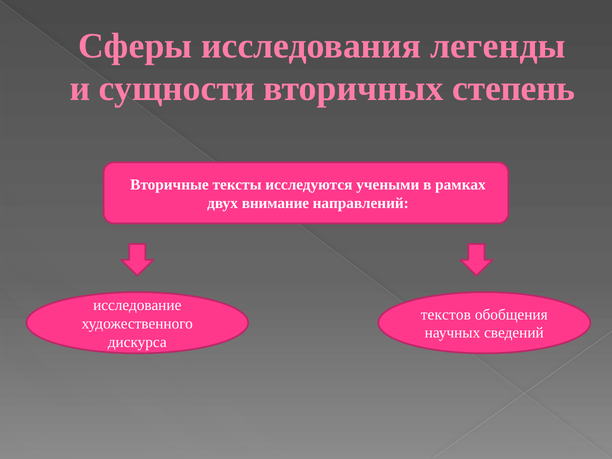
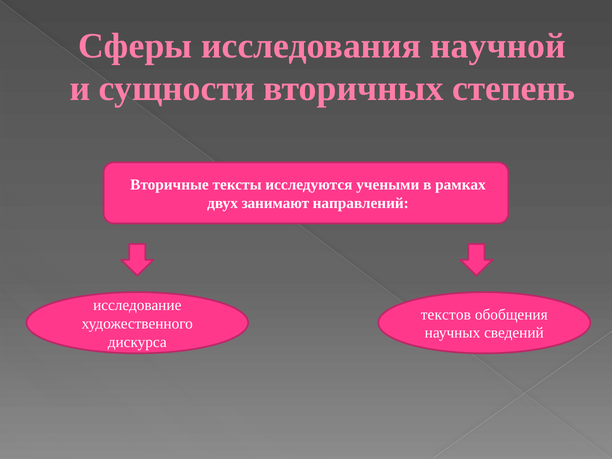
легенды: легенды -> научной (498, 46)
внимание: внимание -> занимают (275, 203)
